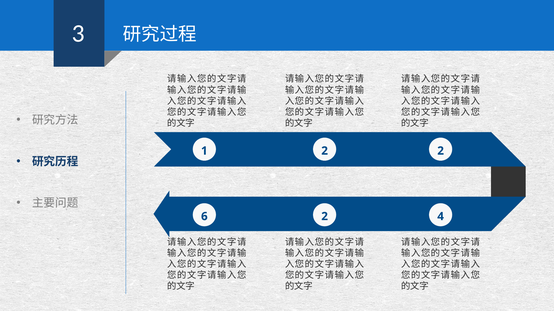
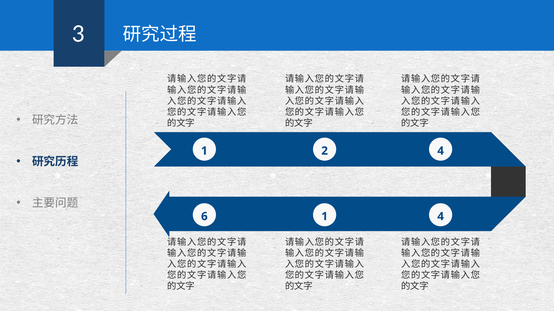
2 2: 2 -> 4 (441, 151)
6 2: 2 -> 1 (325, 217)
